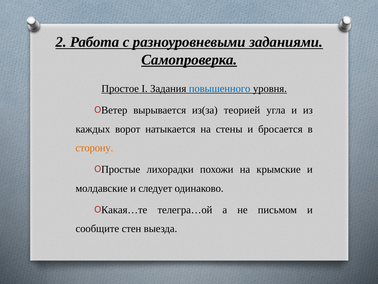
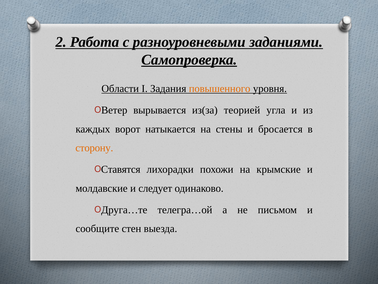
Простое: Простое -> Области (120, 89)
повышенного colour: blue -> orange (220, 89)
Простые: Простые -> Ставятся (121, 169)
Какая…те: Какая…те -> Друга…те (124, 209)
